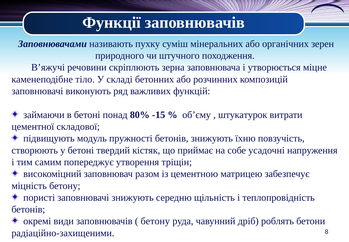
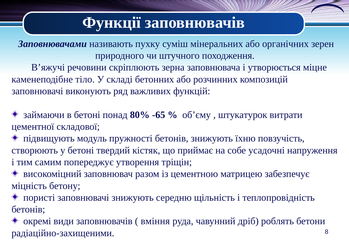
-15: -15 -> -65 (159, 115)
бетону: бетону -> вміння (155, 221)
